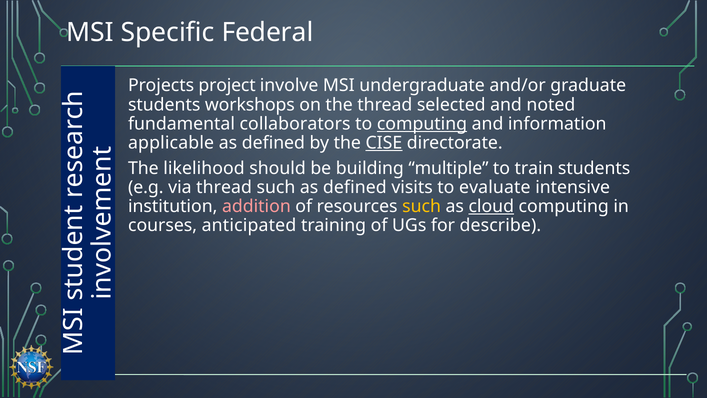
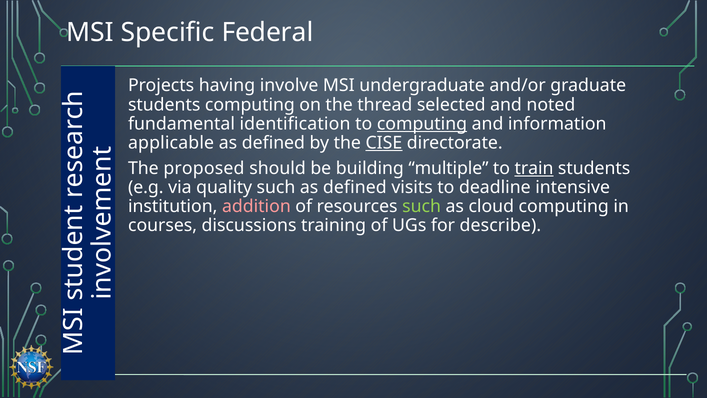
project: project -> having (227, 86)
students workshops: workshops -> computing (250, 105)
collaborators: collaborators -> identification (295, 124)
likelihood: likelihood -> proposed (204, 168)
train underline: none -> present (534, 168)
via thread: thread -> quality (224, 187)
evaluate: evaluate -> deadline (495, 187)
such colour: yellow -> light green (422, 206)
cloud underline: present -> none (491, 206)
anticipated: anticipated -> discussions (249, 225)
